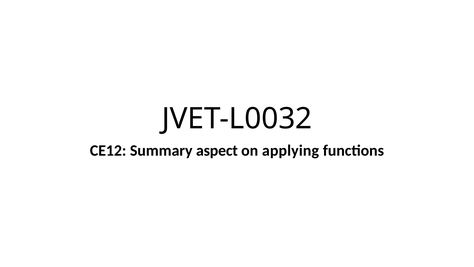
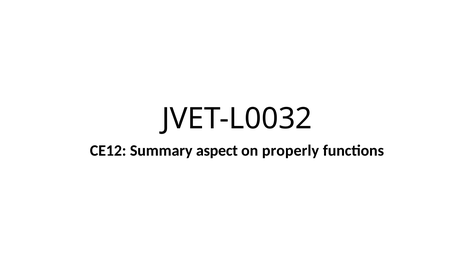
applying: applying -> properly (290, 150)
